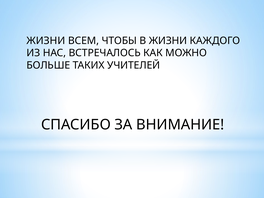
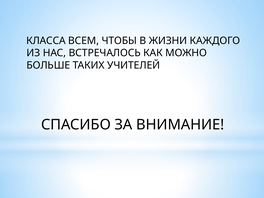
ЖИЗНИ: ЖИЗНИ -> КЛАССА (46, 41)
